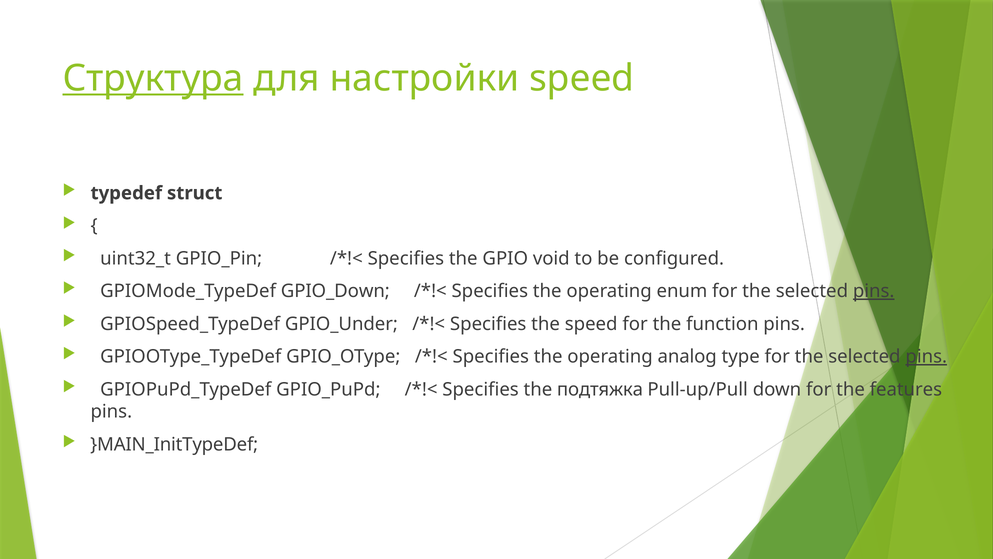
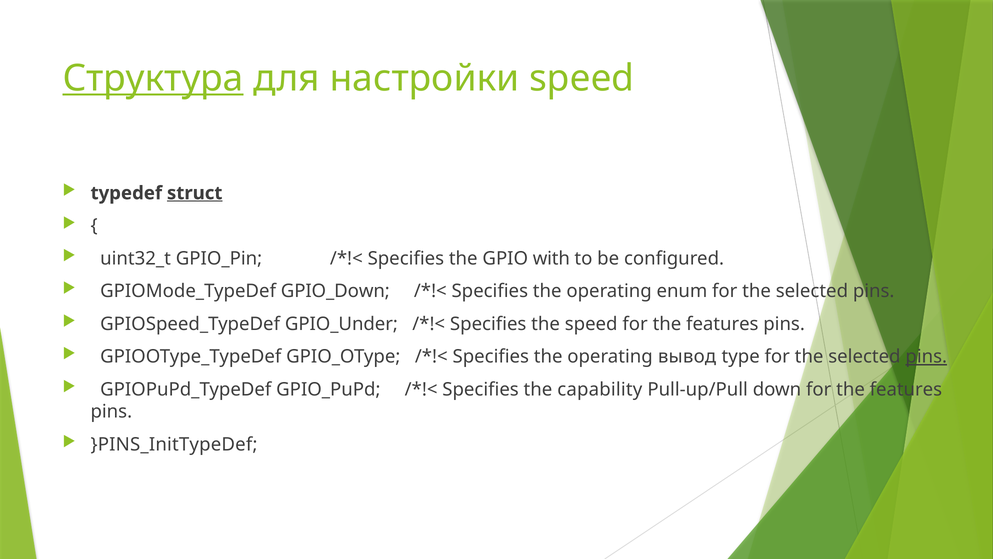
struct underline: none -> present (195, 193)
void: void -> with (551, 258)
pins underline: present -> none (874, 291)
speed for the function: function -> features (722, 324)
analog: analog -> вывод (687, 356)
подтяжка: подтяжка -> capability (600, 389)
}MAIN_InitTypeDef: }MAIN_InitTypeDef -> }PINS_InitTypeDef (174, 444)
